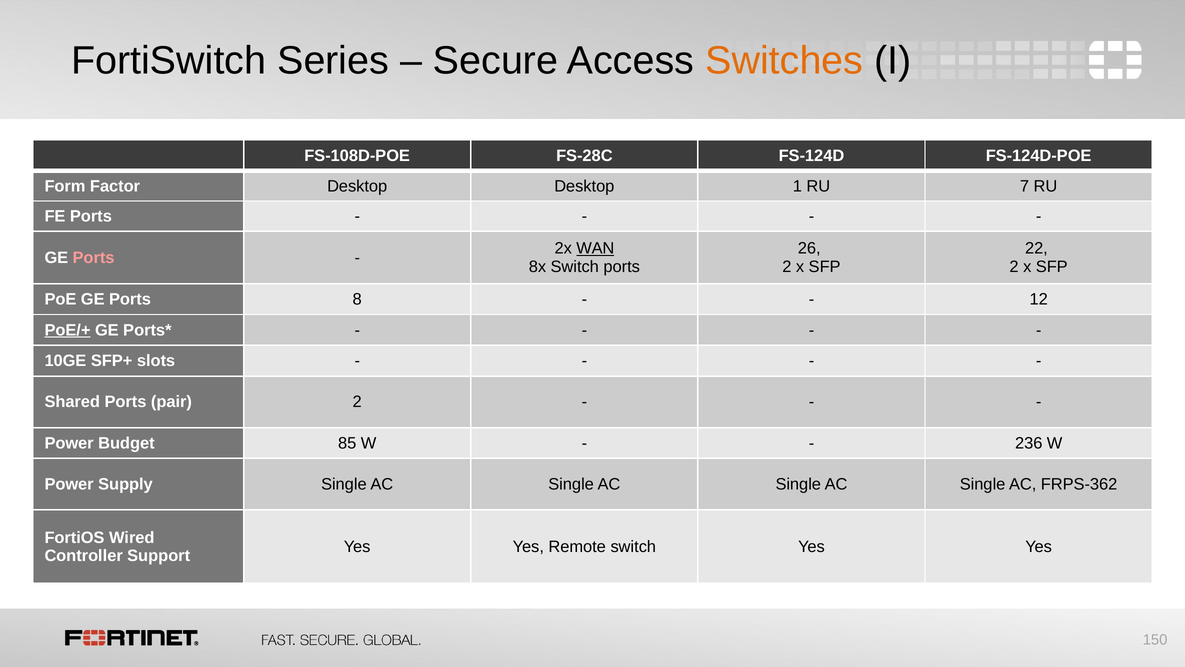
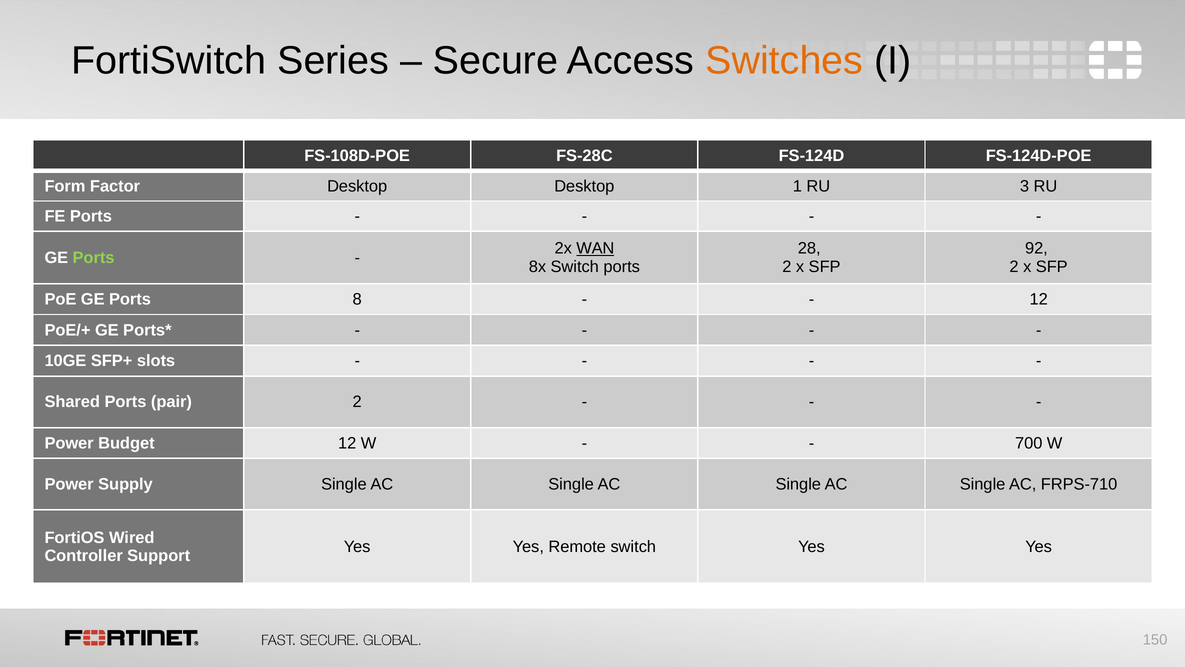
7: 7 -> 3 (1025, 186)
26: 26 -> 28 (809, 248)
22: 22 -> 92 (1036, 248)
Ports colour: pink -> light green (94, 257)
PoE/+ underline: present -> none (67, 330)
Budget 85: 85 -> 12 (347, 443)
236: 236 -> 700 (1029, 443)
FRPS-362: FRPS-362 -> FRPS-710 (1079, 484)
